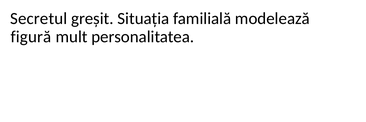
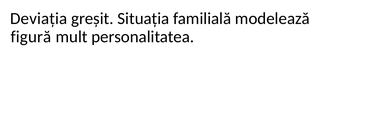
Secretul: Secretul -> Deviația (39, 19)
